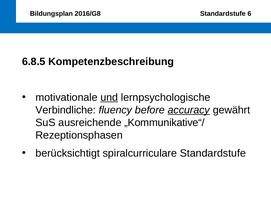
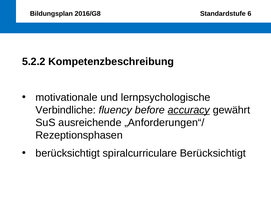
6.8.5: 6.8.5 -> 5.2.2 (34, 62)
und underline: present -> none (109, 97)
„Kommunikative“/: „Kommunikative“/ -> „Anforderungen“/ (164, 123)
spiralcurriculare Standardstufe: Standardstufe -> Berücksichtigt (213, 153)
